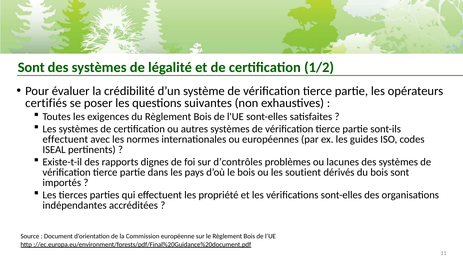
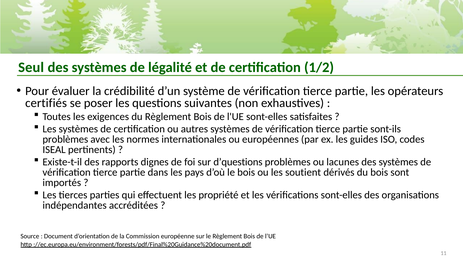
Sont: Sont -> Seul (31, 67)
effectuent: effectuent -> problèmes (65, 140)
d’contrôles: d’contrôles -> d’questions (238, 162)
